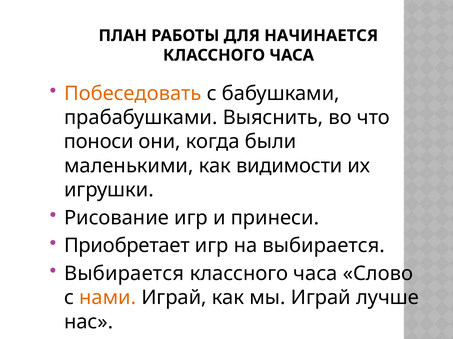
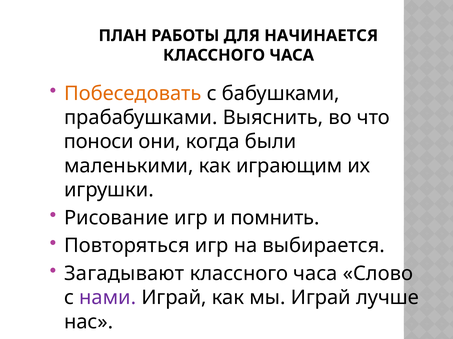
видимости: видимости -> играющим (289, 166)
принеси: принеси -> помнить (275, 218)
Приобретает: Приобретает -> Повторяться (127, 246)
Выбирается: Выбирается -> Загадывают (124, 274)
нами colour: orange -> purple (108, 298)
